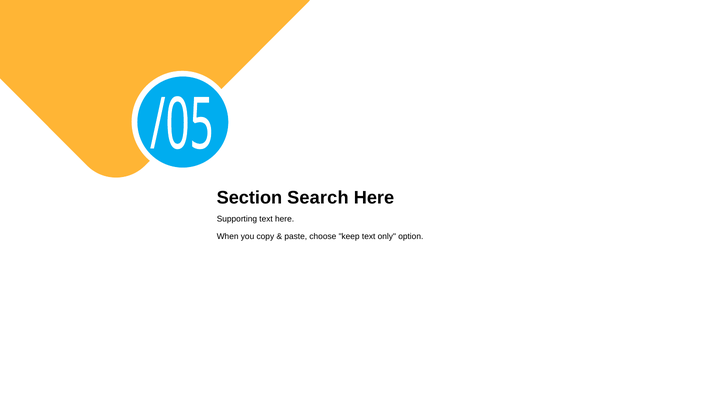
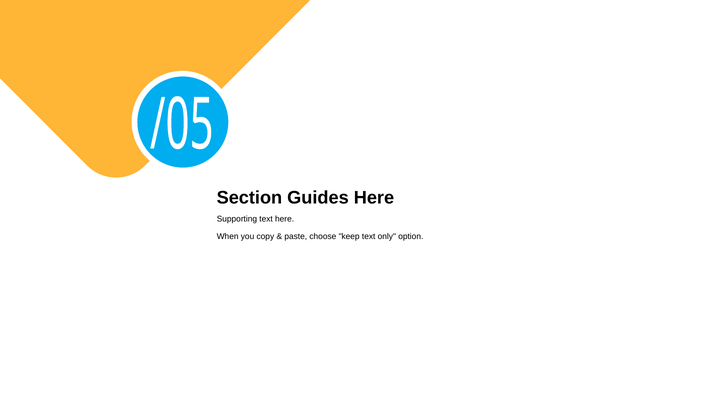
Search: Search -> Guides (318, 198)
